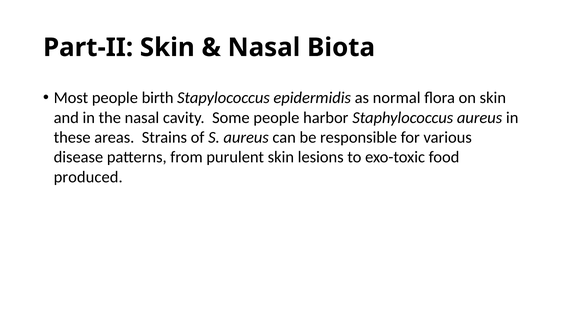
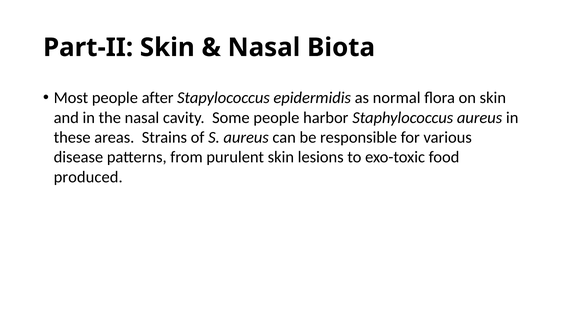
birth: birth -> after (158, 98)
